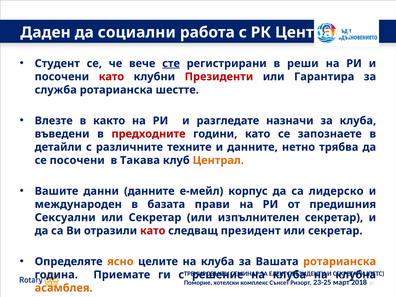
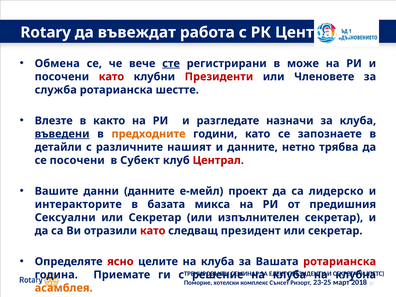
Даден: Даден -> Rotary (46, 32)
социални: социални -> въвеждат (137, 32)
Студент: Студент -> Обмена (57, 63)
реши: реши -> може (303, 63)
Гарантира: Гарантира -> Членовете (324, 77)
въведени underline: none -> present (62, 134)
предходните colour: red -> orange (148, 134)
техните: техните -> нашият (189, 147)
Такава: Такава -> Субект (140, 160)
Централ colour: orange -> red (218, 160)
корпус: корпус -> проект (248, 191)
международен: международен -> интеракторите (78, 204)
прави: прави -> микса (212, 204)
ясно colour: orange -> red (120, 262)
ротарианска colour: orange -> red (340, 262)
